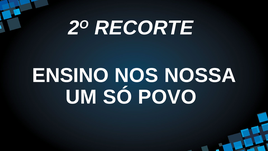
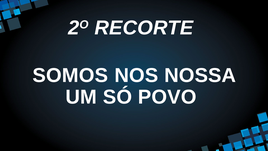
ENSINO: ENSINO -> SOMOS (70, 75)
